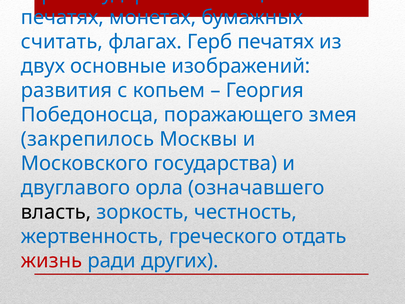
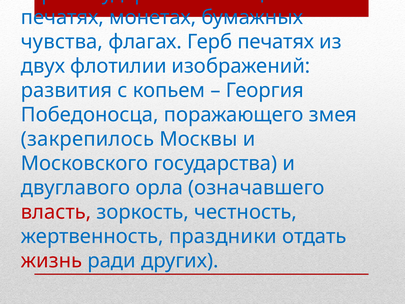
считать: считать -> чувства (62, 42)
основные: основные -> флотилии (118, 66)
власть colour: black -> red (56, 212)
греческого: греческого -> праздники (223, 236)
